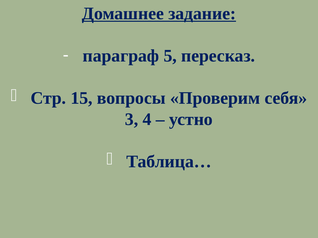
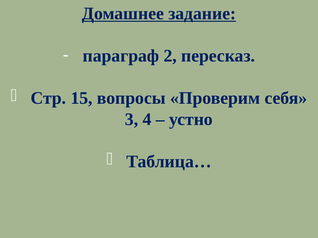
5: 5 -> 2 (170, 56)
